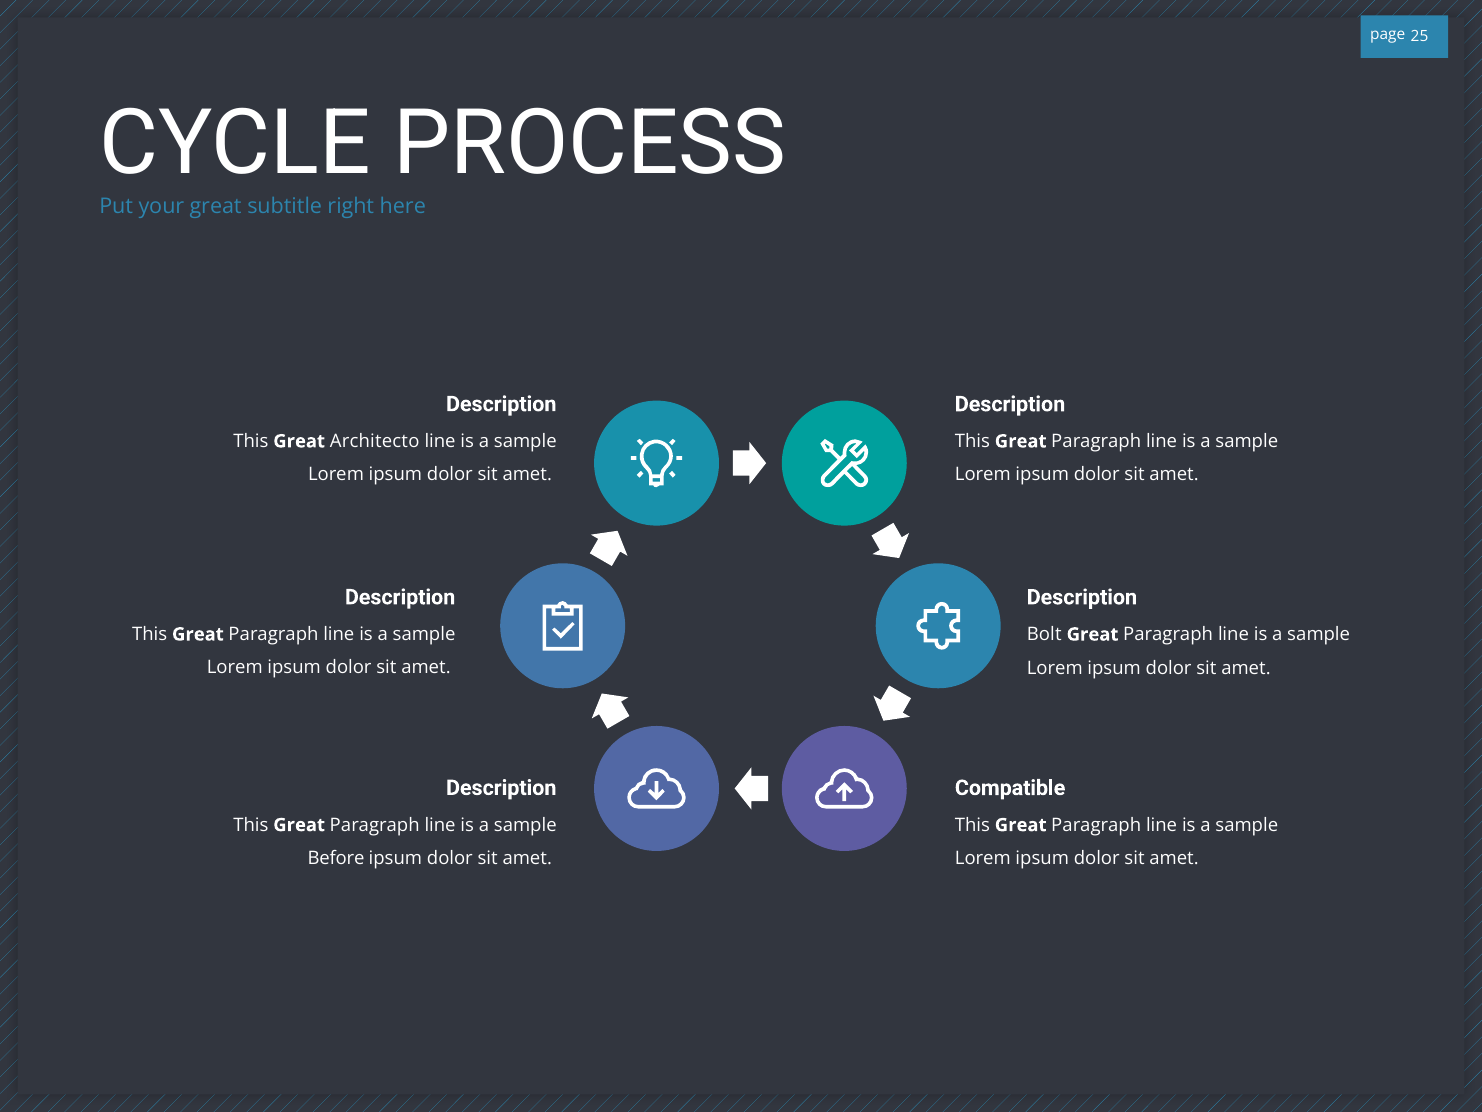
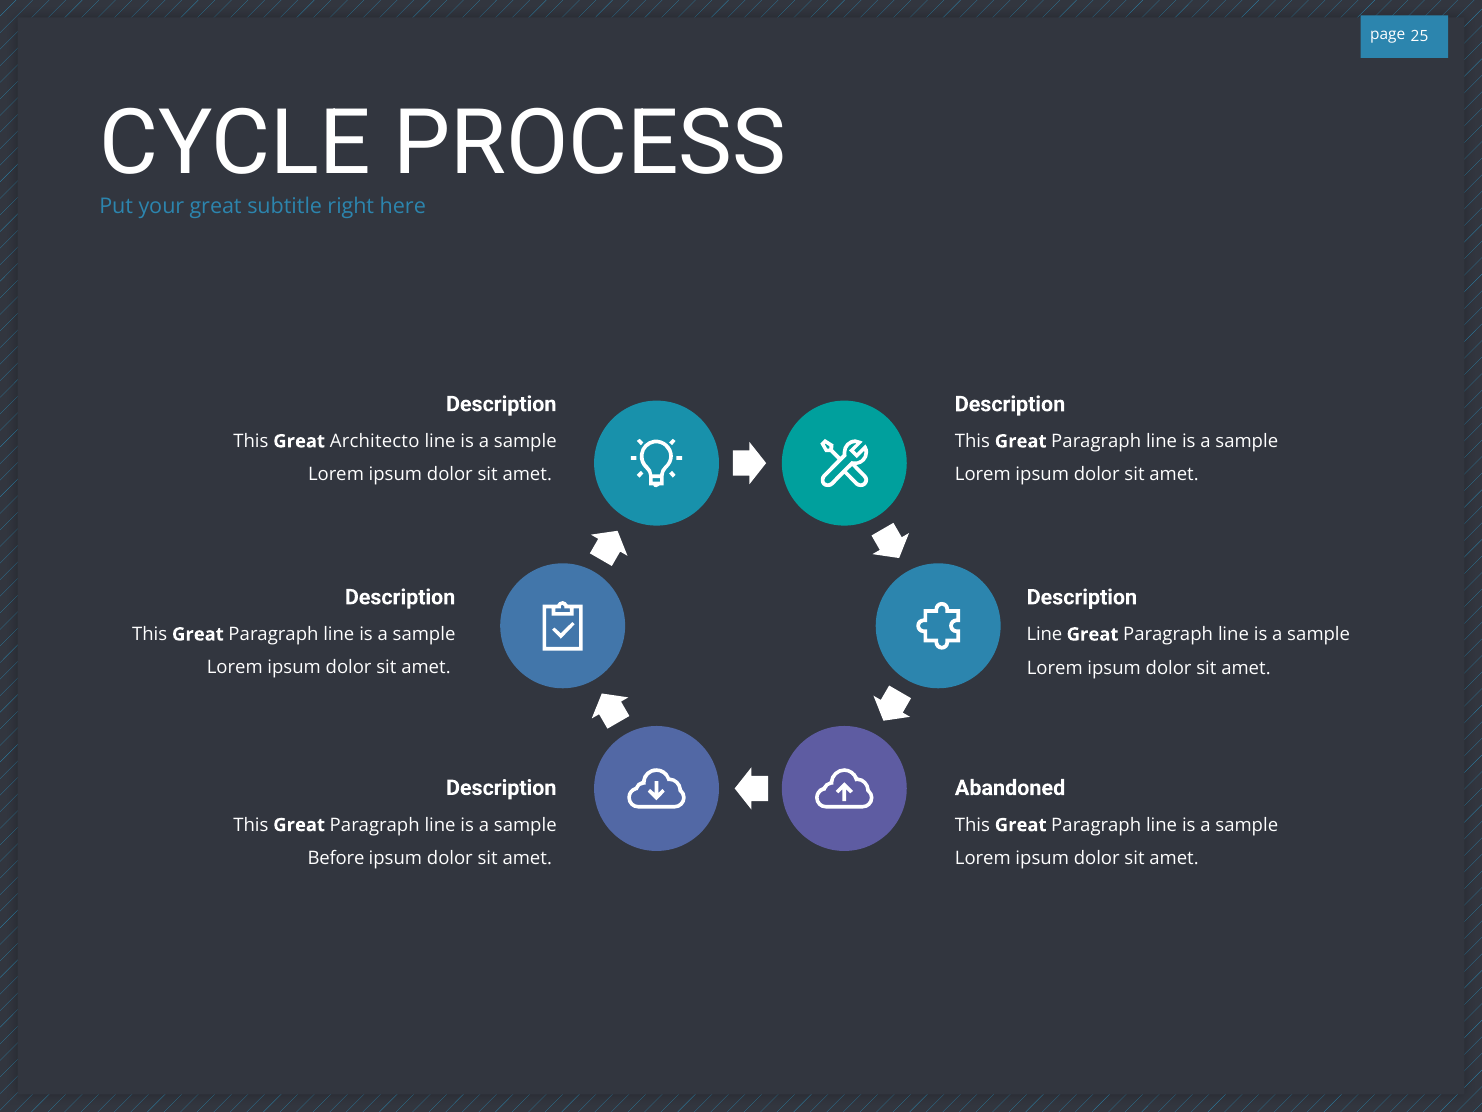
Bolt: Bolt -> Line (1044, 634)
Compatible: Compatible -> Abandoned (1010, 788)
